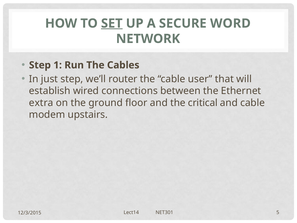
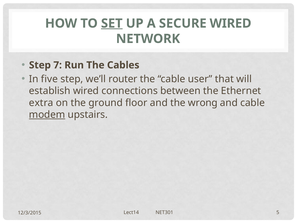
SECURE WORD: WORD -> WIRED (231, 23)
1: 1 -> 7 (58, 65)
just: just -> five (49, 79)
critical: critical -> wrong (203, 103)
modem underline: none -> present (47, 115)
